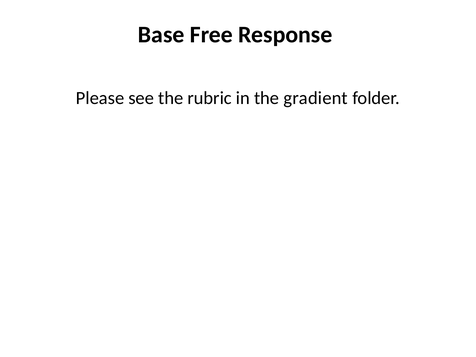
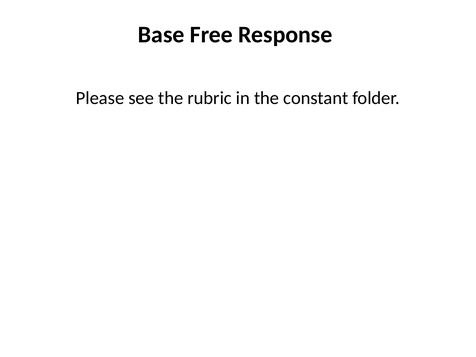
gradient: gradient -> constant (316, 98)
